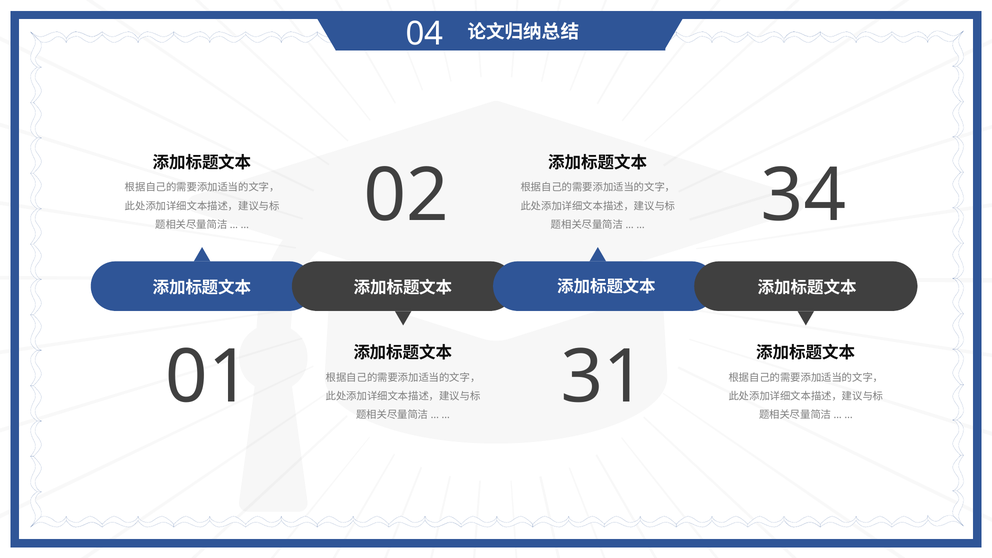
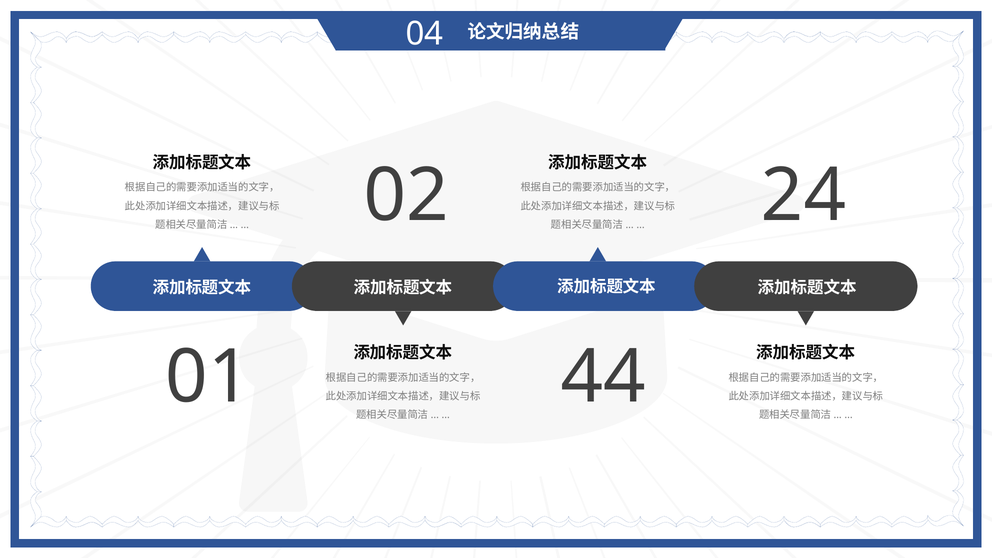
34: 34 -> 24 (804, 196)
31: 31 -> 44 (603, 377)
